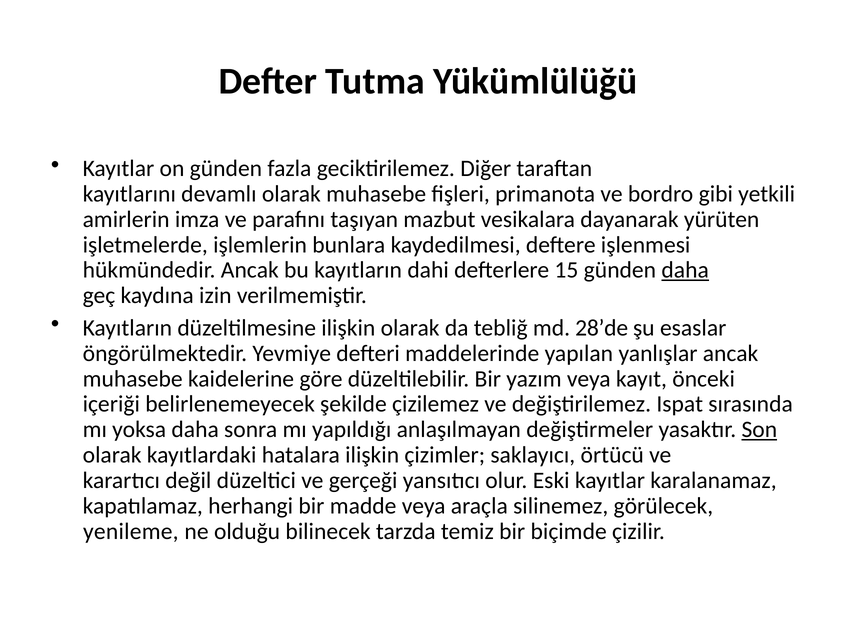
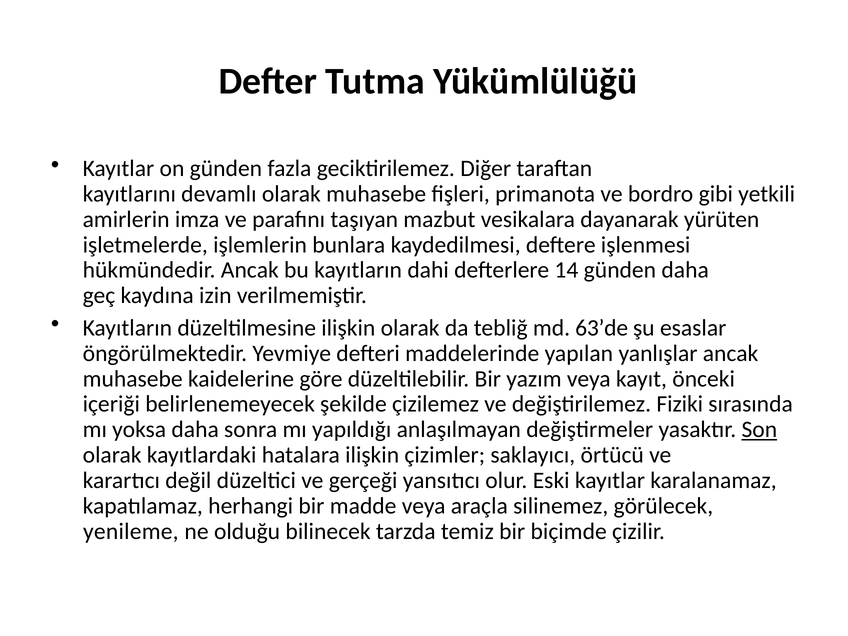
15: 15 -> 14 (566, 270)
daha underline: present -> none (685, 270)
28’de: 28’de -> 63’de (602, 328)
Ispat: Ispat -> Fiziki (680, 404)
